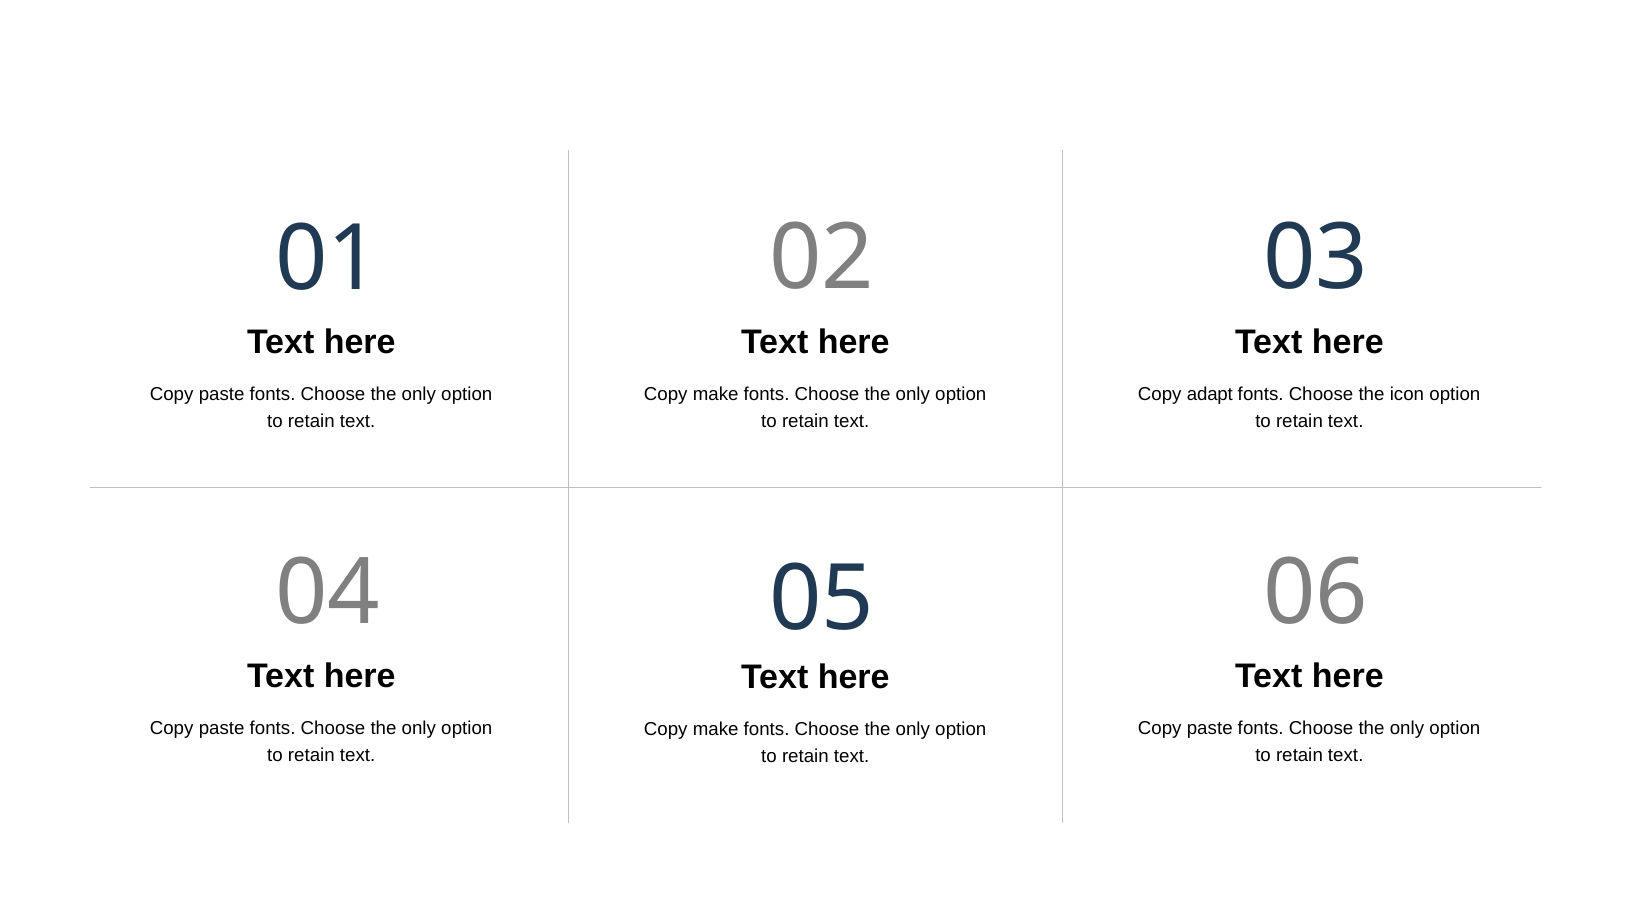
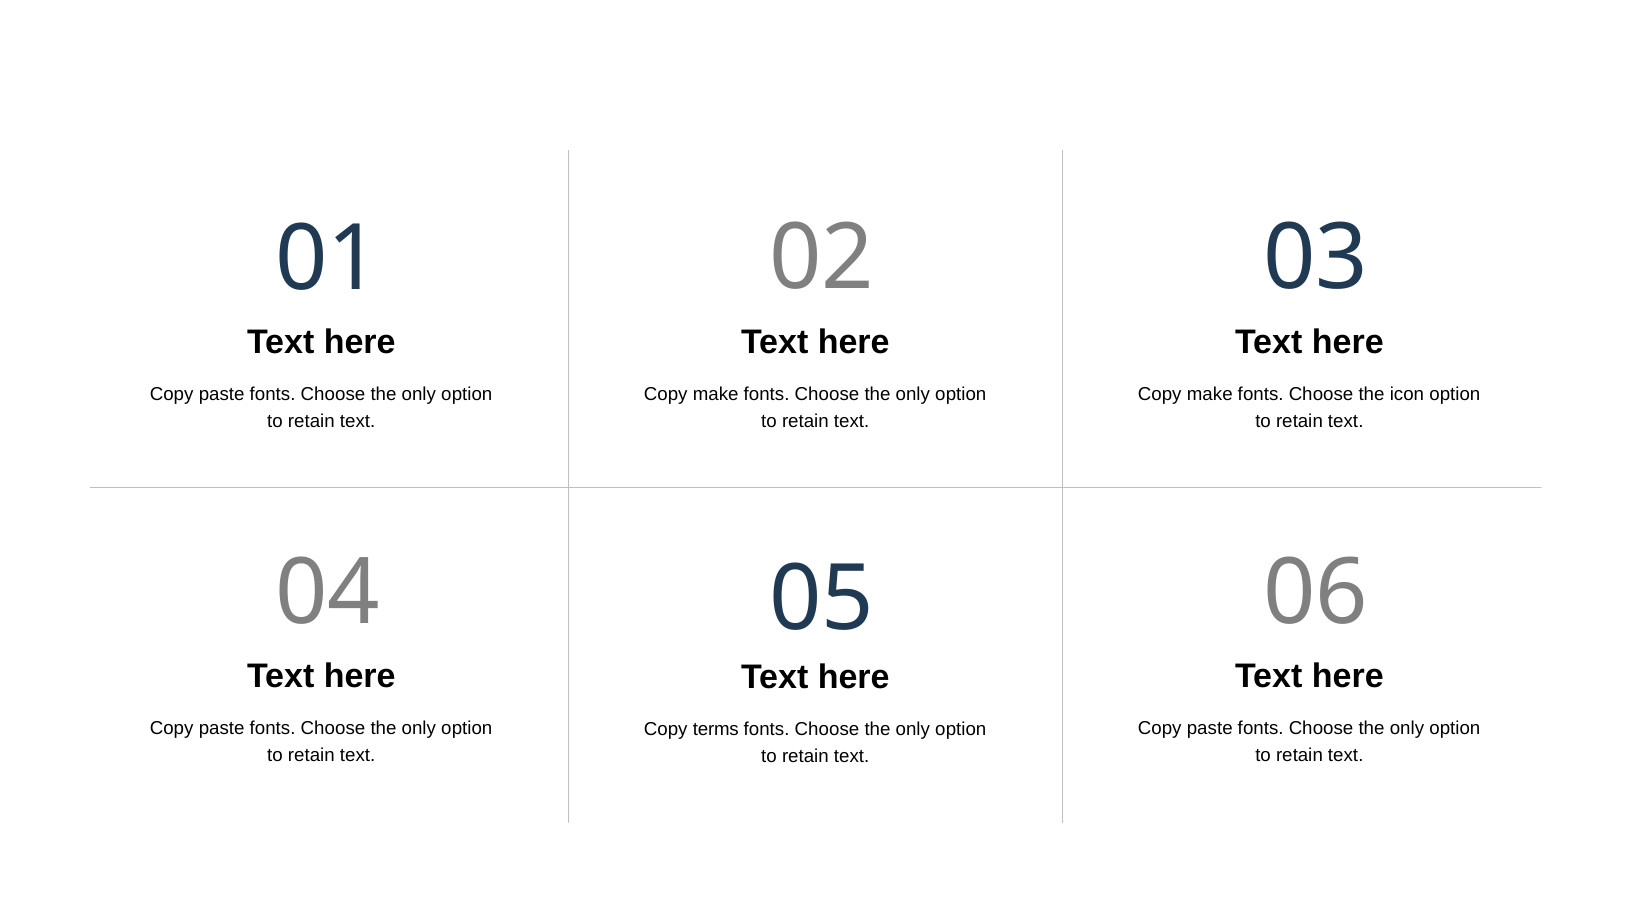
adapt: adapt -> make (1210, 394)
make: make -> terms (716, 729)
